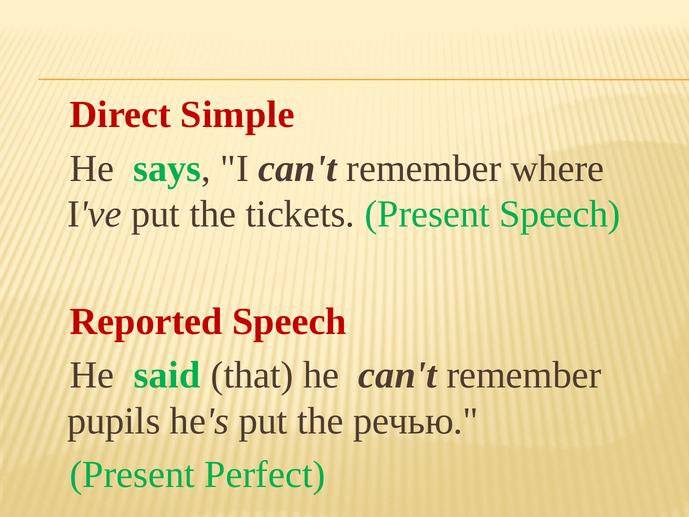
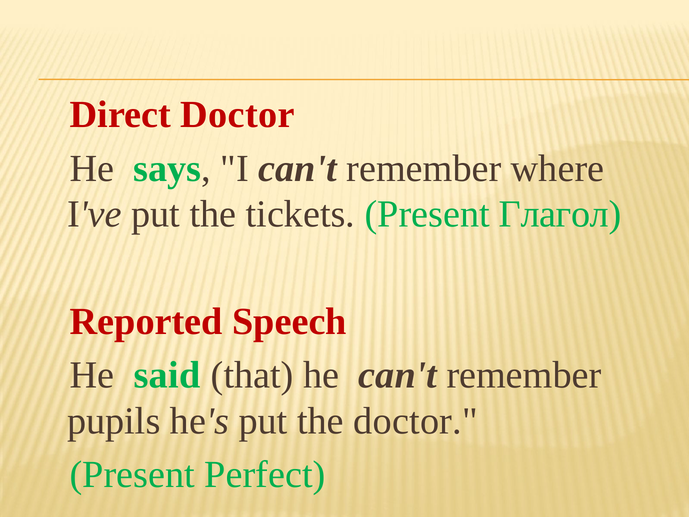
Direct Simple: Simple -> Doctor (238, 115)
Present Speech: Speech -> Глагол (560, 214)
the речью: речью -> doctor (416, 421)
